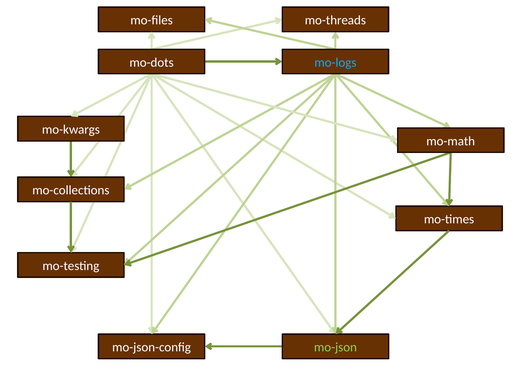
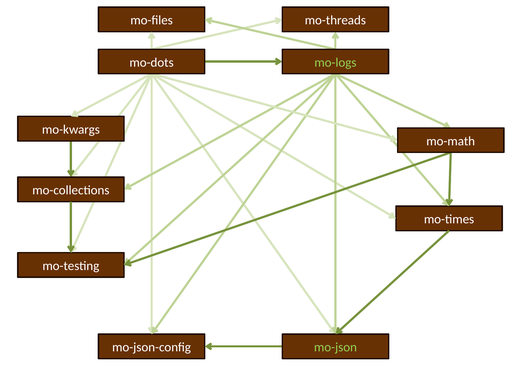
mo-logs colour: light blue -> light green (335, 62)
